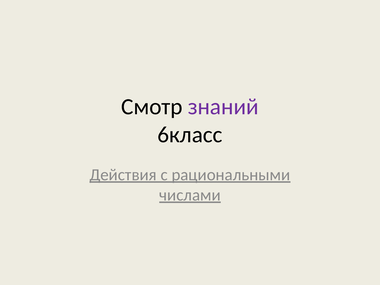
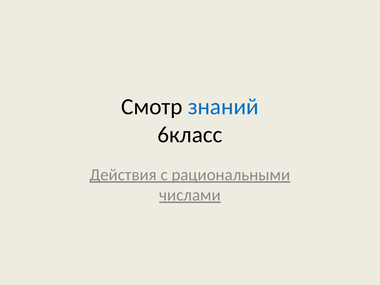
знаний colour: purple -> blue (223, 107)
